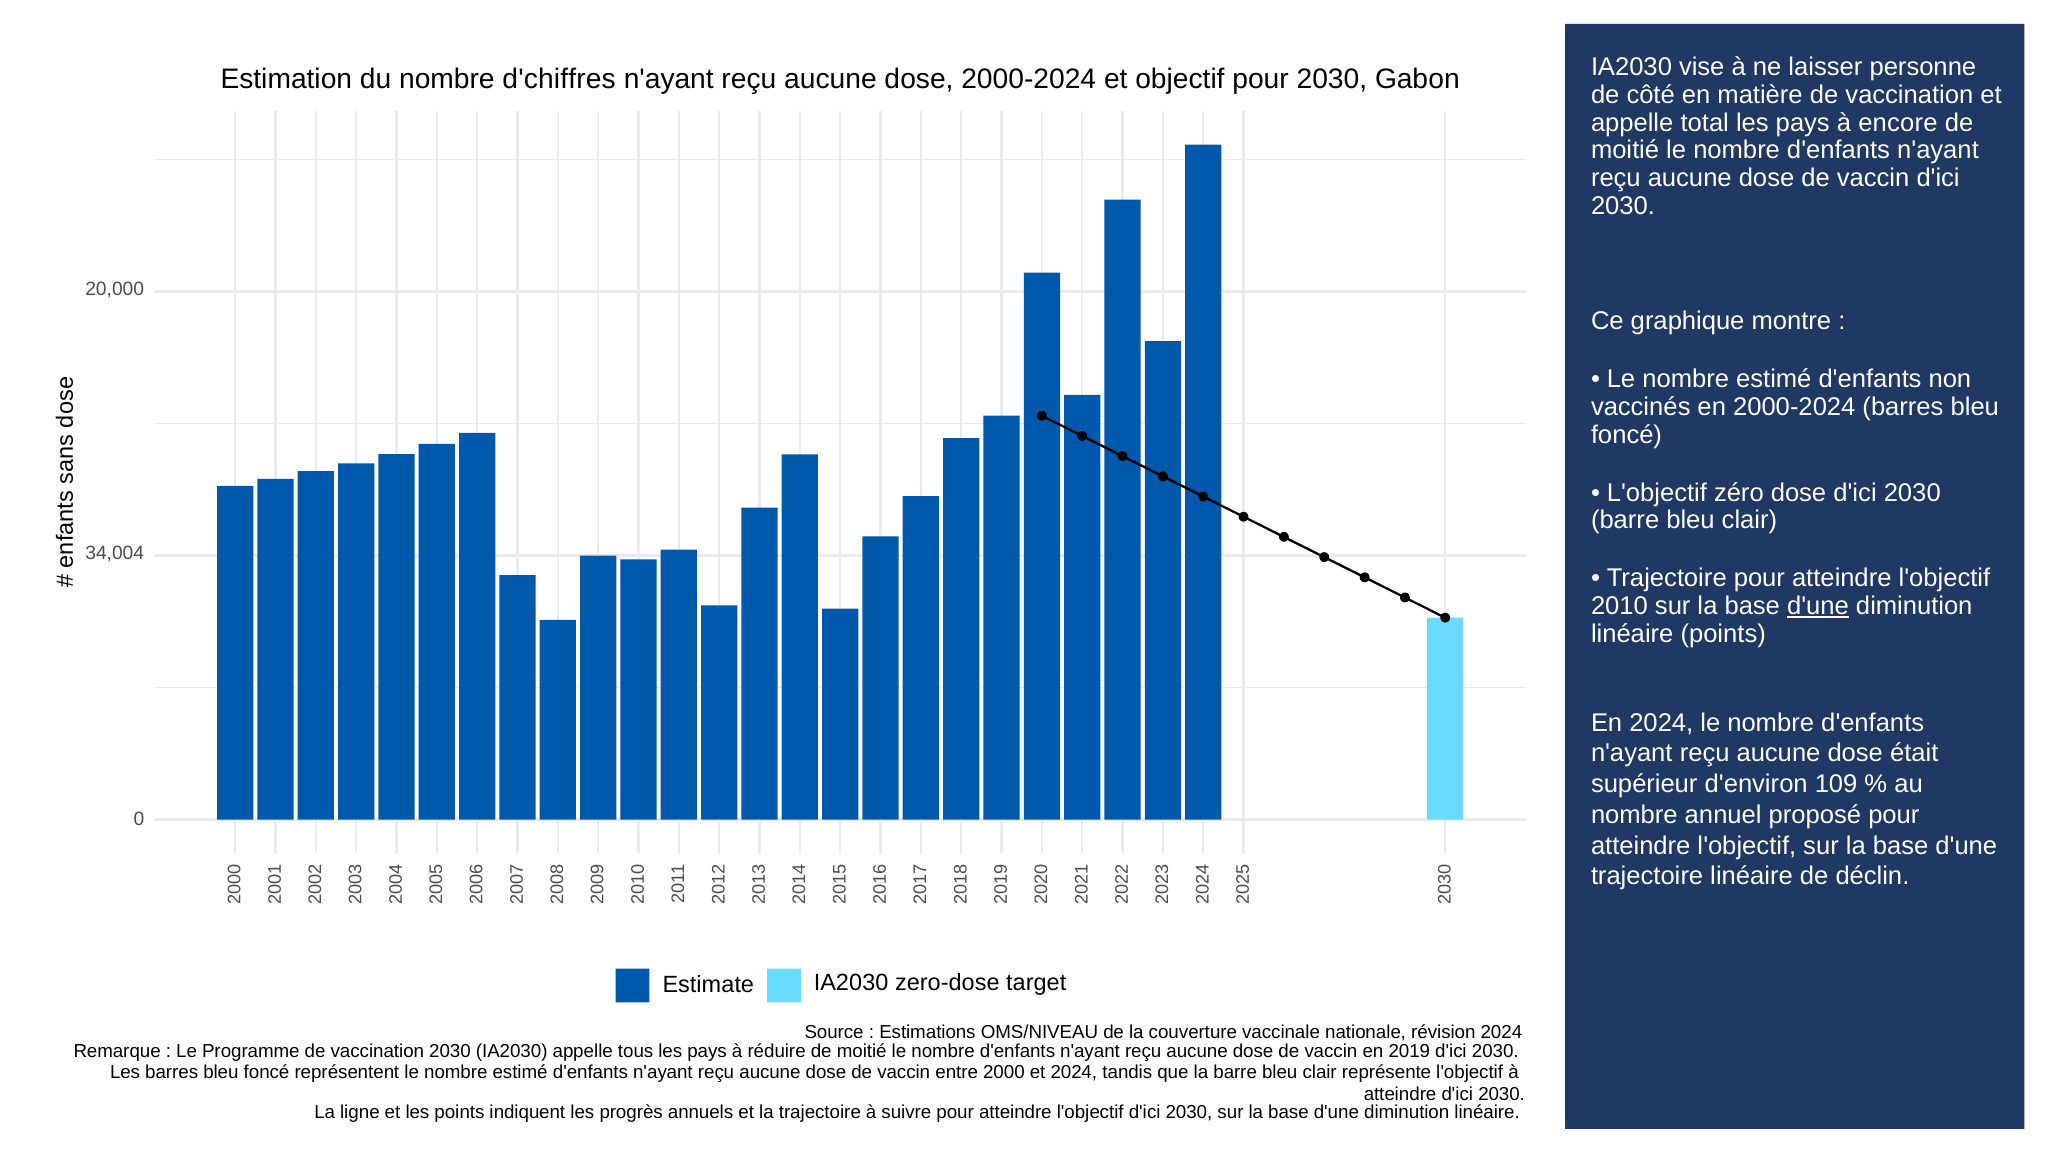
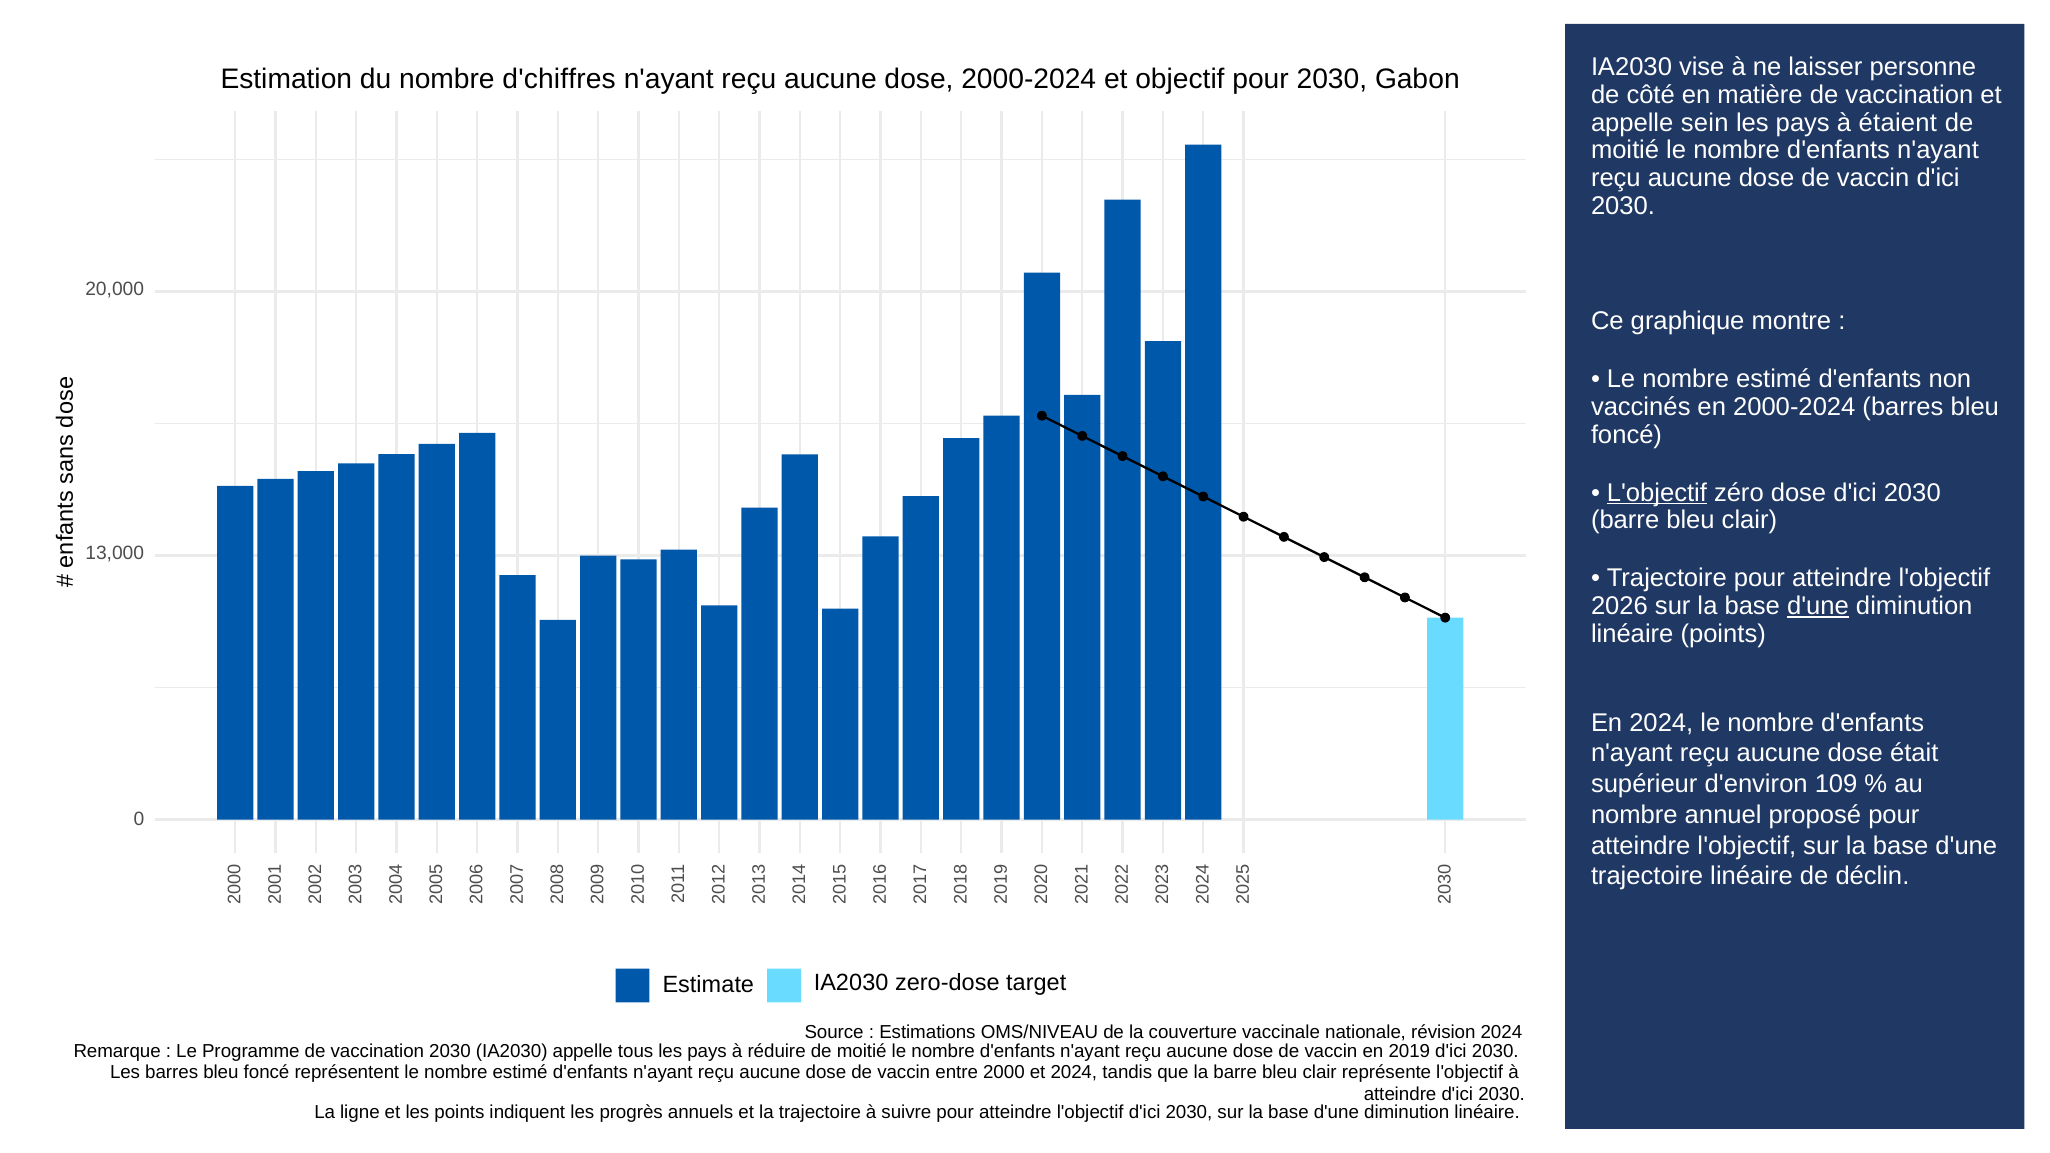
total: total -> sein (1705, 123)
encore: encore -> étaient (1898, 123)
L'objectif underline: none -> present (1657, 493)
34,004: 34,004 -> 13,000 (115, 554)
2010: 2010 -> 2026 (1619, 606)
